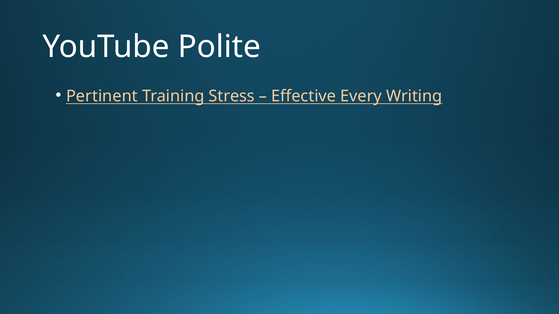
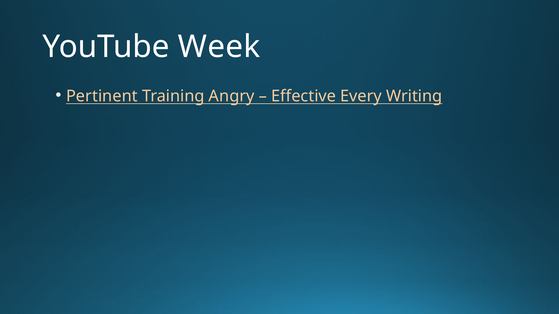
Polite: Polite -> Week (219, 47)
Stress: Stress -> Angry (232, 96)
